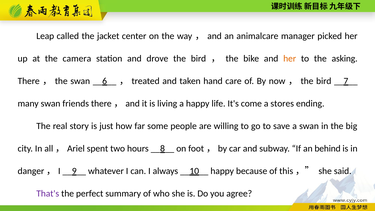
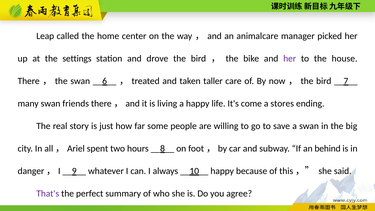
jacket: jacket -> home (108, 36)
camera: camera -> settings (77, 58)
her colour: orange -> purple (290, 58)
asking: asking -> house (345, 58)
hand: hand -> taller (213, 81)
